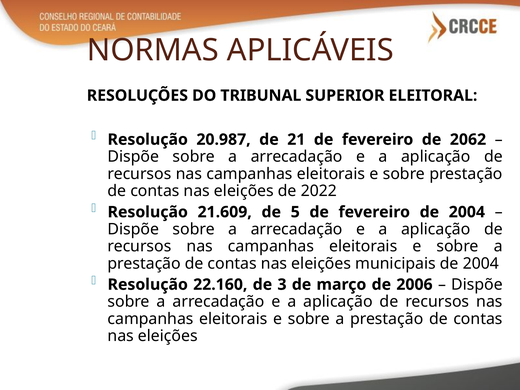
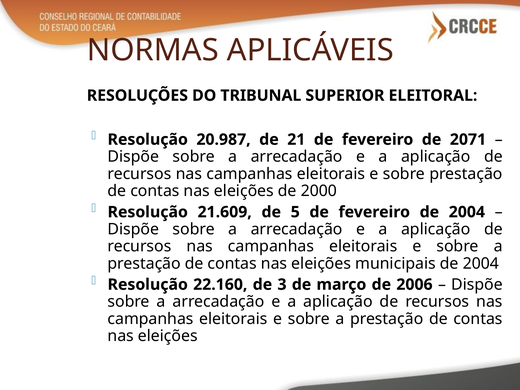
2062: 2062 -> 2071 (468, 140)
2022: 2022 -> 2000 (319, 191)
